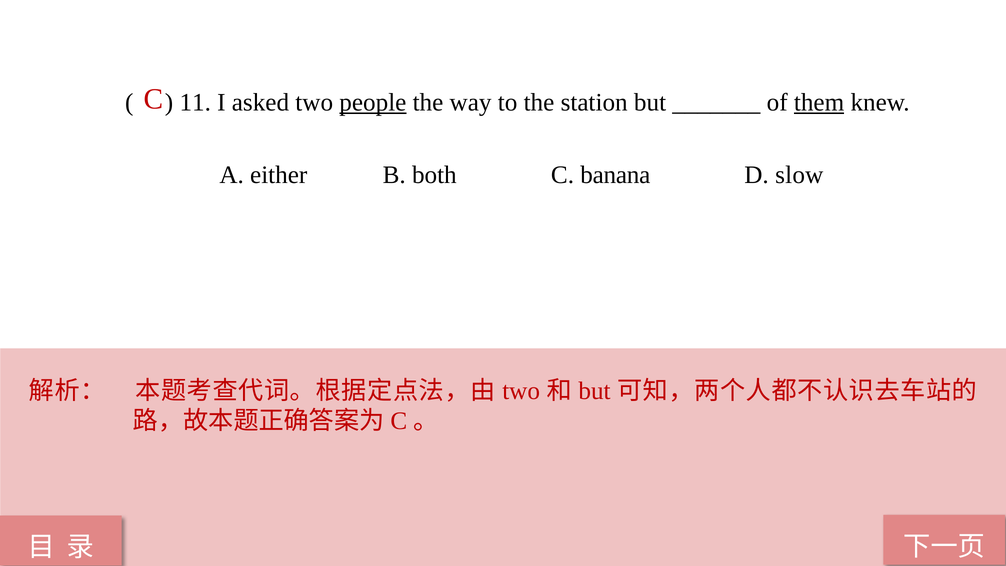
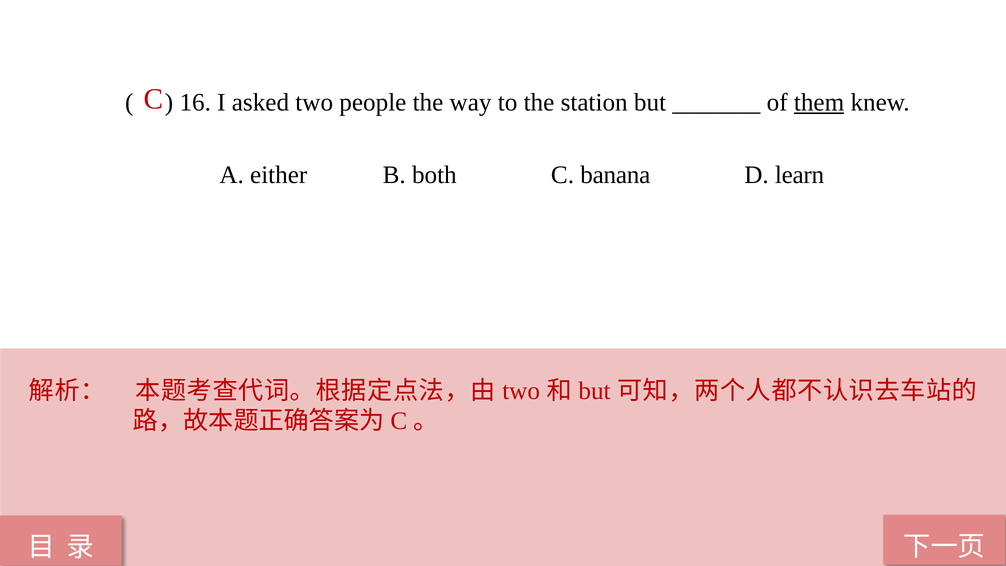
11: 11 -> 16 (195, 102)
people underline: present -> none (373, 102)
slow: slow -> learn (800, 175)
